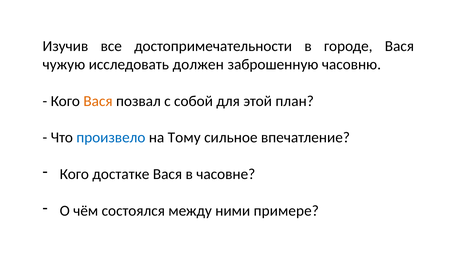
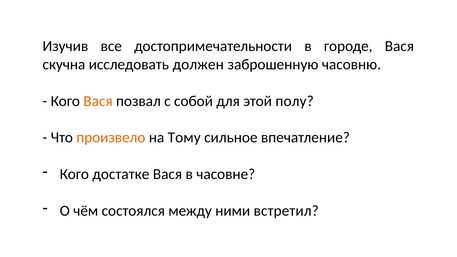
чужую: чужую -> скучна (64, 65)
план: план -> полу (295, 101)
произвело colour: blue -> orange (111, 138)
примере: примере -> встретил (286, 211)
